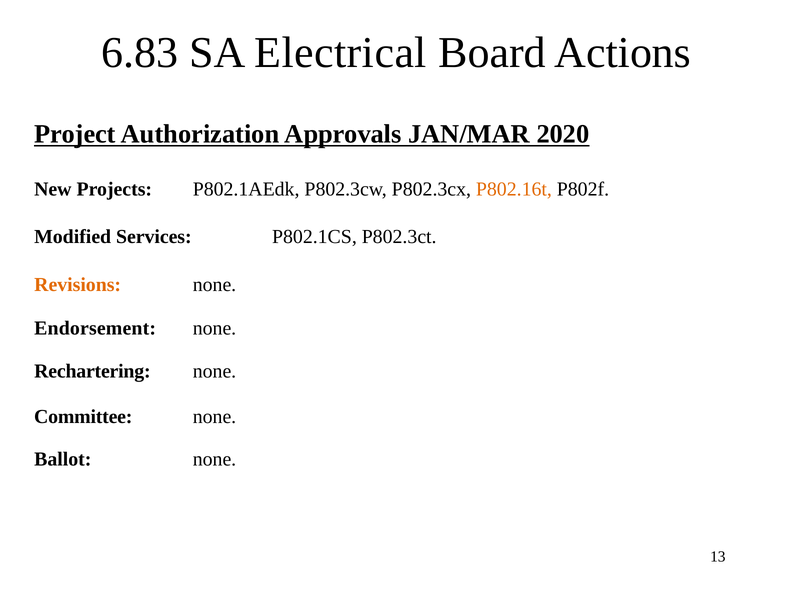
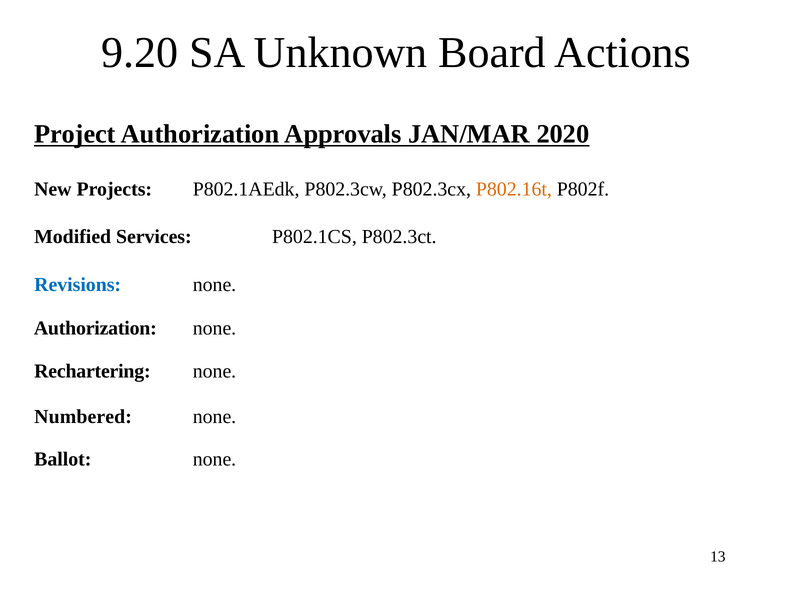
6.83: 6.83 -> 9.20 (140, 53)
Electrical: Electrical -> Unknown (341, 53)
Revisions colour: orange -> blue (78, 284)
Endorsement: Endorsement -> Authorization (95, 328)
Committee: Committee -> Numbered (83, 417)
